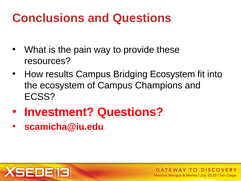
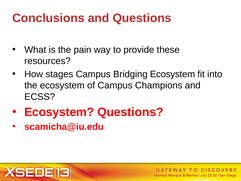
results: results -> stages (59, 74)
Investment: Investment -> Ecosystem (59, 112)
